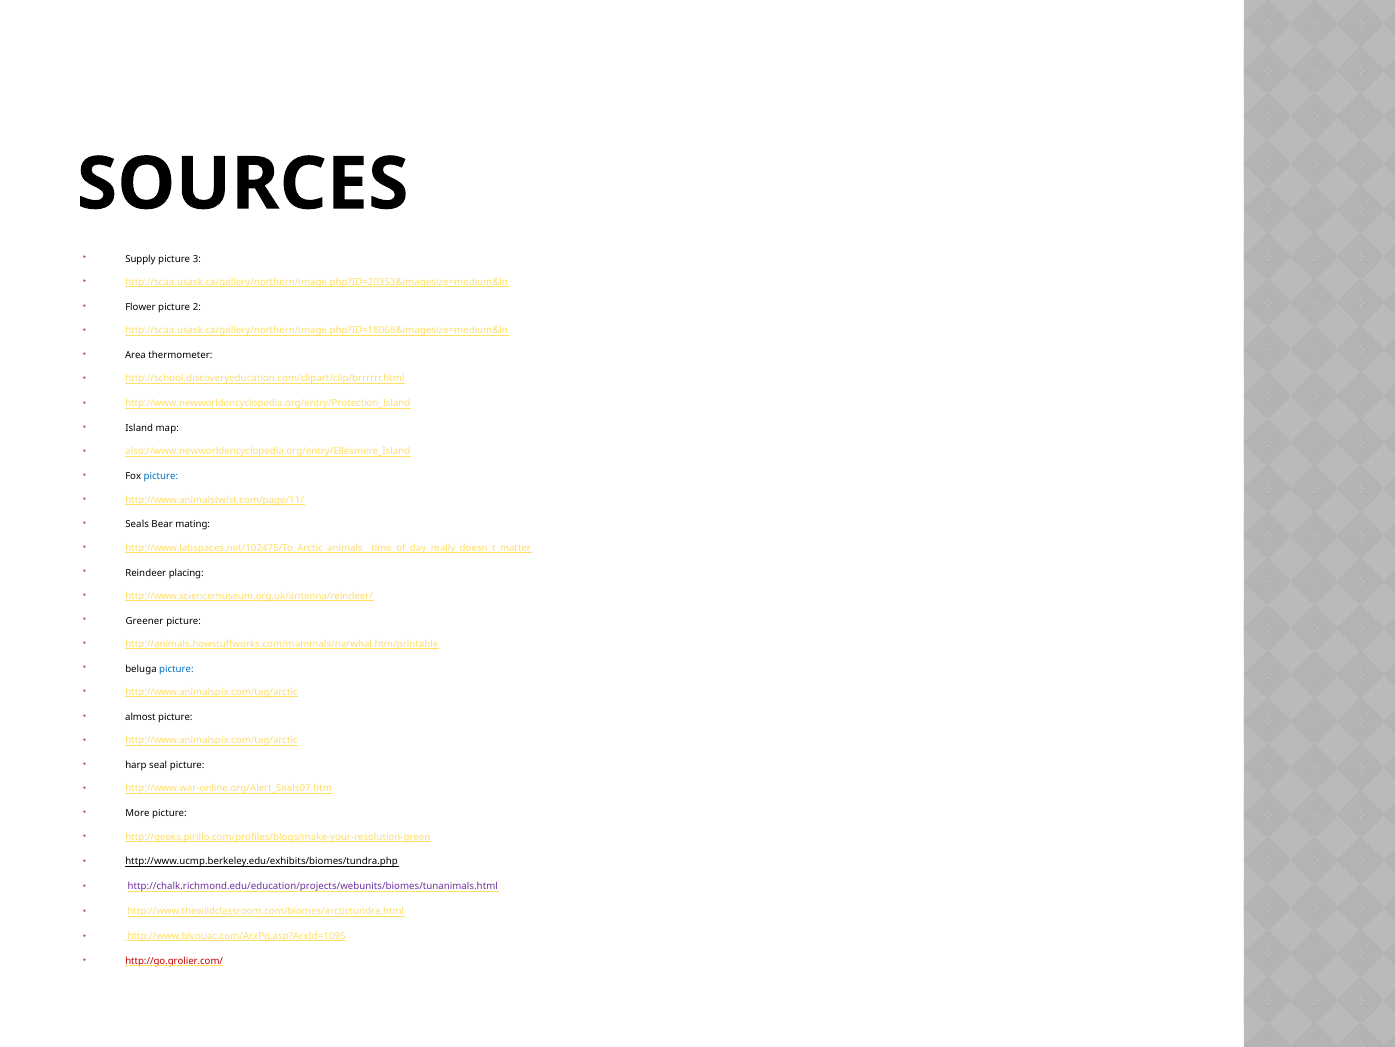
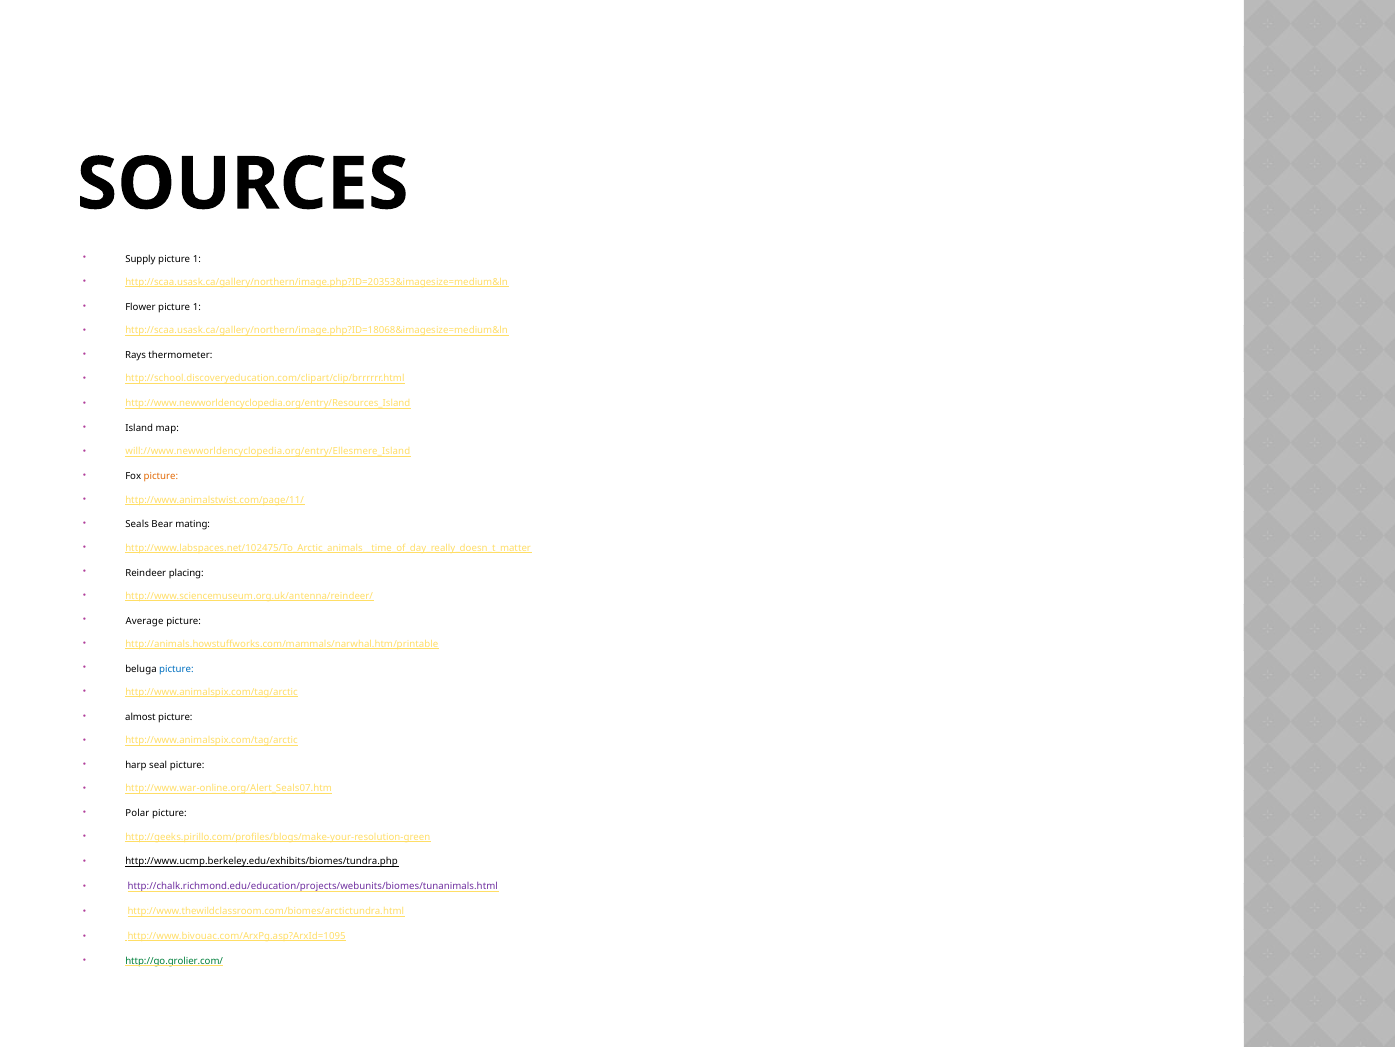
3: 3 -> 1 (197, 259)
Flower picture 2: 2 -> 1 (197, 307)
Area: Area -> Rays (136, 355)
http://www.newworldencyclopedia.org/entry/Protection_Island: http://www.newworldencyclopedia.org/entry/Protection_Island -> http://www.newworldencyclopedia.org/entry/Resources_Island (268, 403)
also://www.newworldencyclopedia.org/entry/Ellesmere_Island: also://www.newworldencyclopedia.org/entry/Ellesmere_Island -> will://www.newworldencyclopedia.org/entry/Ellesmere_Island (268, 451)
picture colour: blue -> orange (161, 476)
Greener: Greener -> Average (144, 621)
More: More -> Polar (137, 813)
http://go.grolier.com/ colour: red -> green (174, 961)
